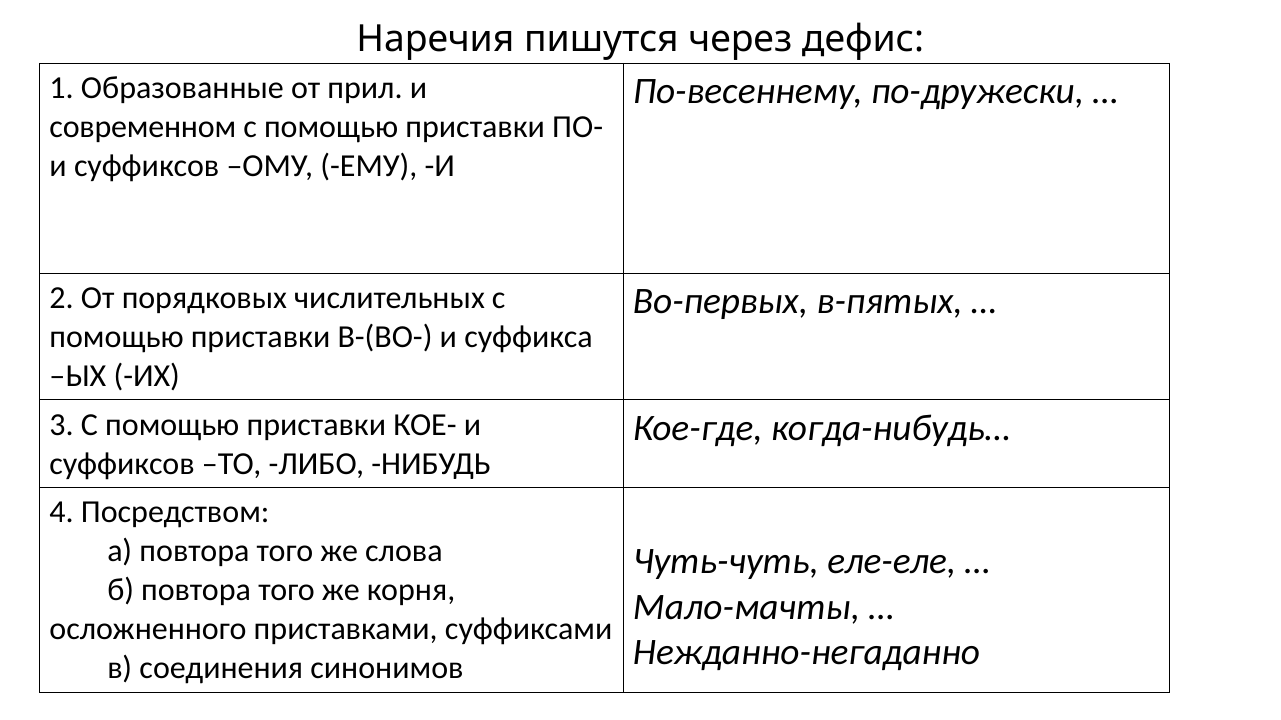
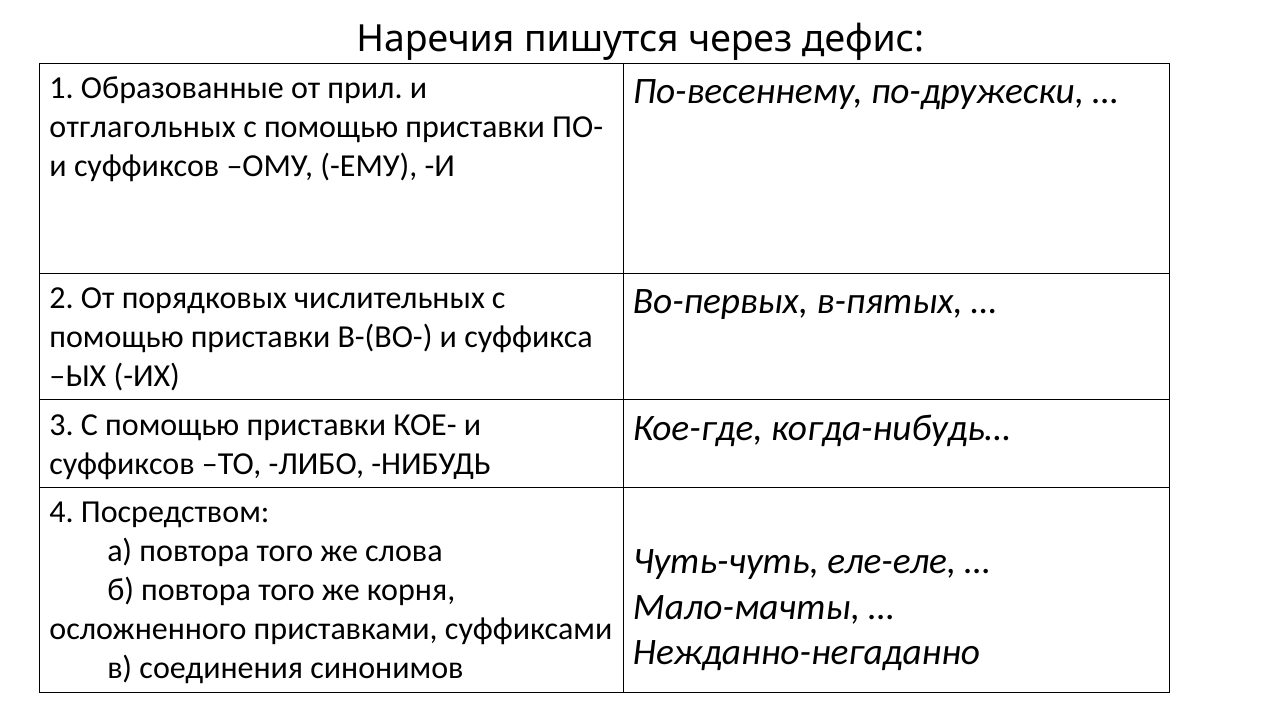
современном: современном -> отглагольных (143, 127)
